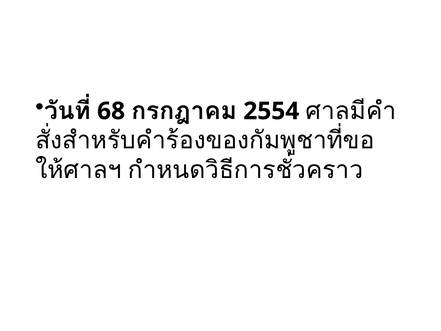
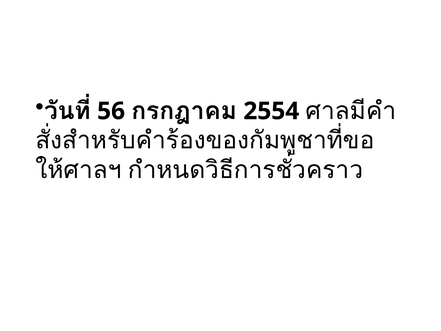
68: 68 -> 56 (111, 111)
